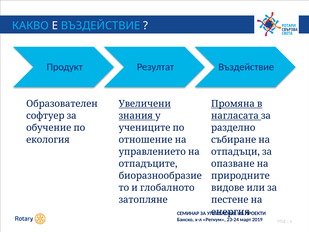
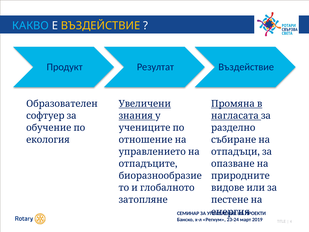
ВЪЗДЕЙСТВИЕ colour: light blue -> yellow (101, 26)
